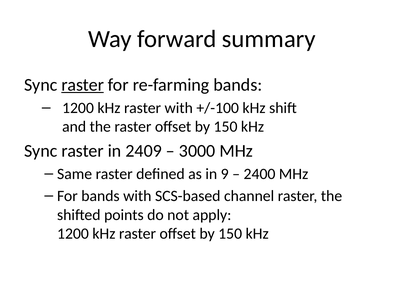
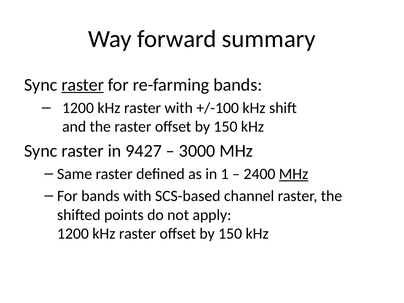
2409: 2409 -> 9427 (144, 151)
9: 9 -> 1 (225, 174)
MHz underline: none -> present (294, 174)
